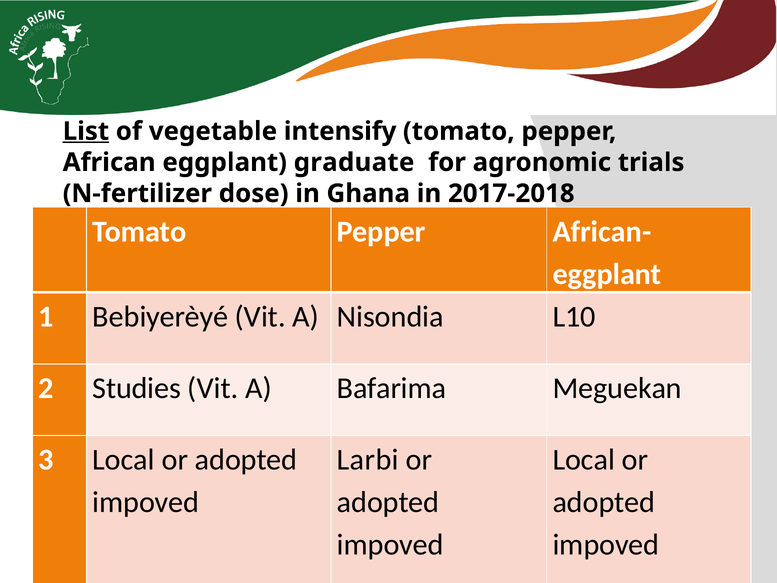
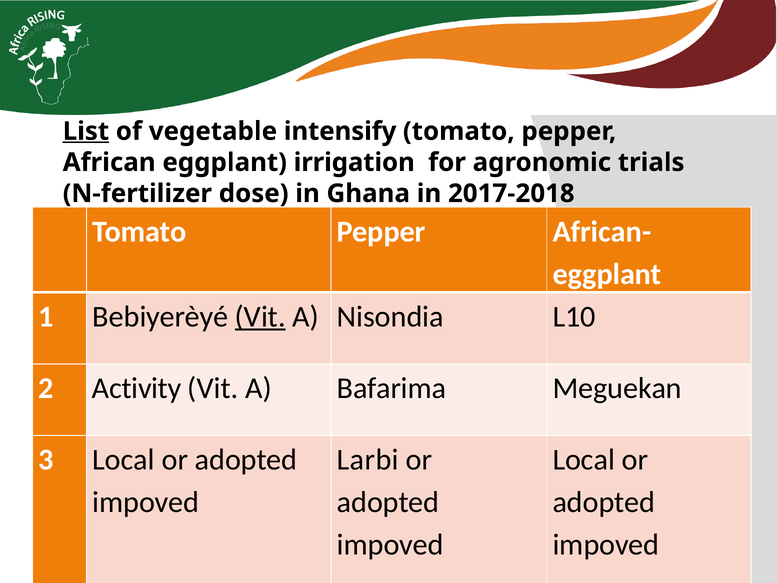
graduate: graduate -> irrigation (354, 162)
Vit underline: none -> present (260, 316)
Studies: Studies -> Activity (137, 388)
